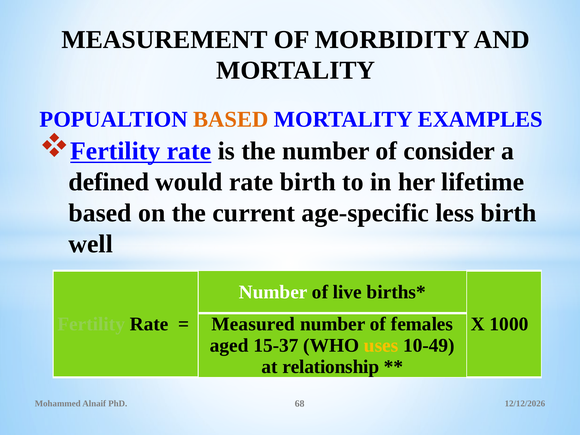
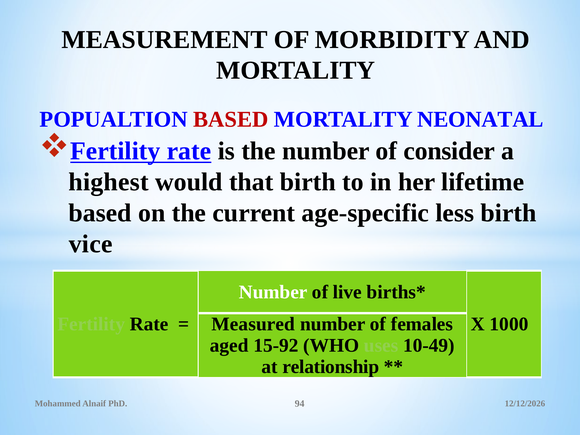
BASED colour: orange -> red (231, 119)
EXAMPLES: EXAMPLES -> NEONATAL (480, 119)
defined: defined -> highest (109, 182)
would rate: rate -> that (251, 182)
well: well -> vice (91, 244)
15-37: 15-37 -> 15-92 (276, 345)
uses colour: yellow -> light green (381, 345)
68: 68 -> 94 (300, 404)
